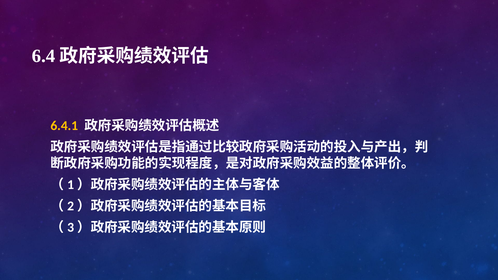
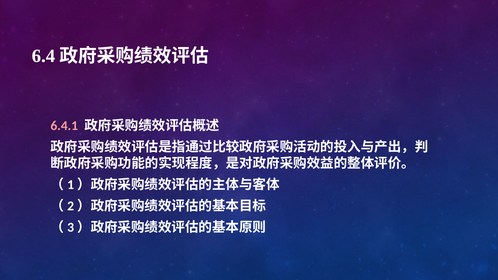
6.4.1 colour: yellow -> pink (64, 126)
